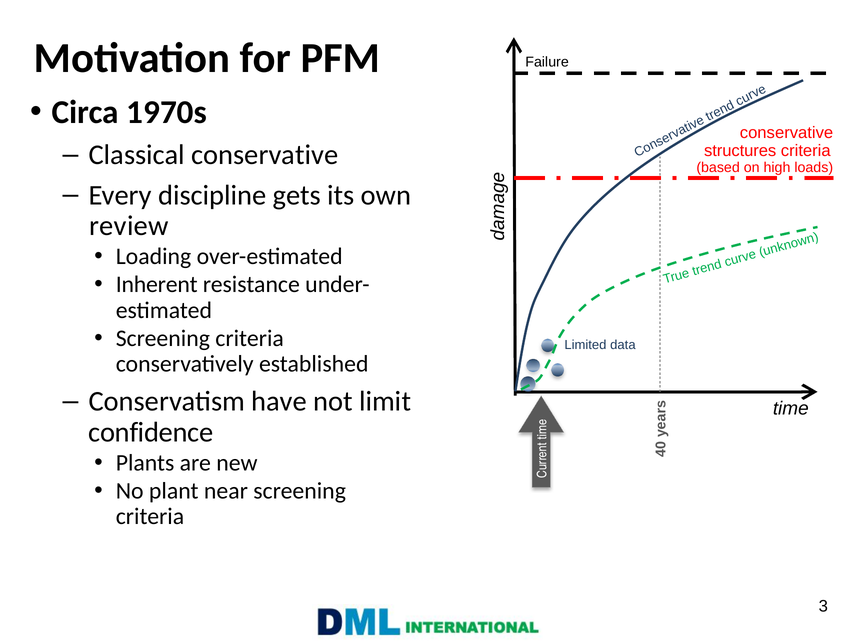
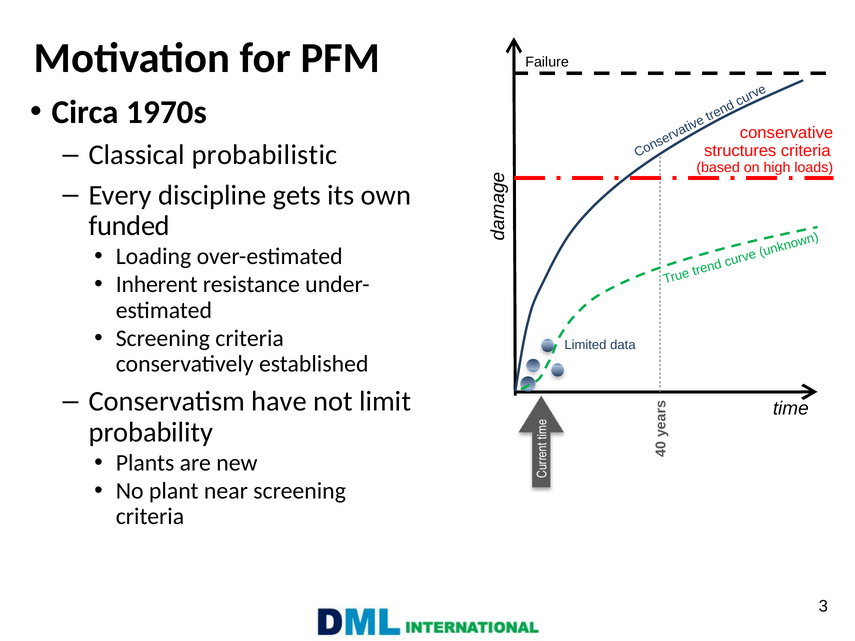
Classical conservative: conservative -> probabilistic (265, 155)
review: review -> funded (129, 226)
confidence: confidence -> probability (151, 432)
